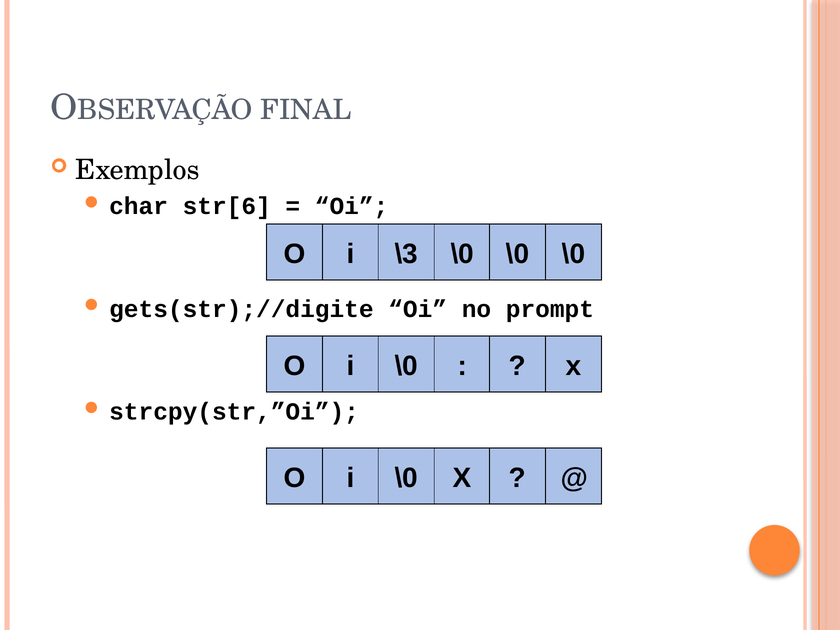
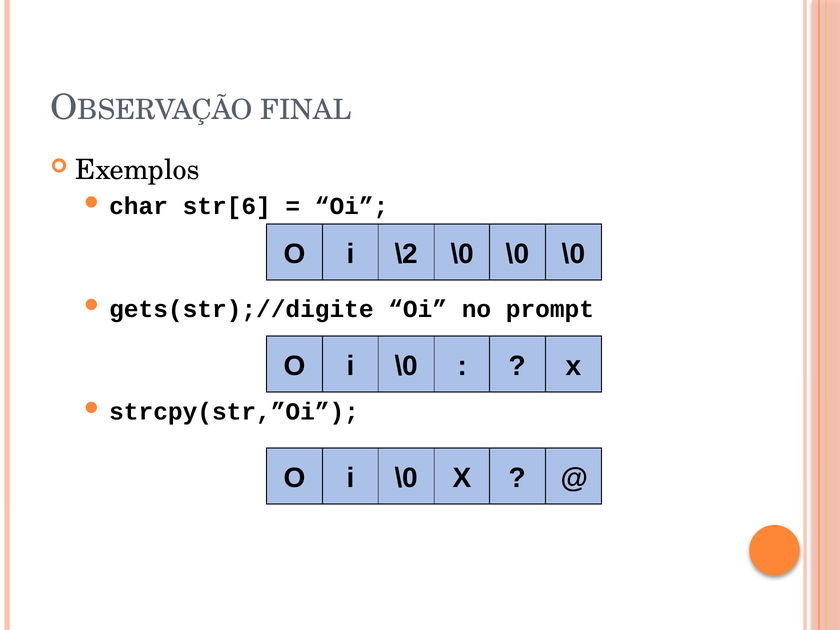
\3: \3 -> \2 (406, 254)
